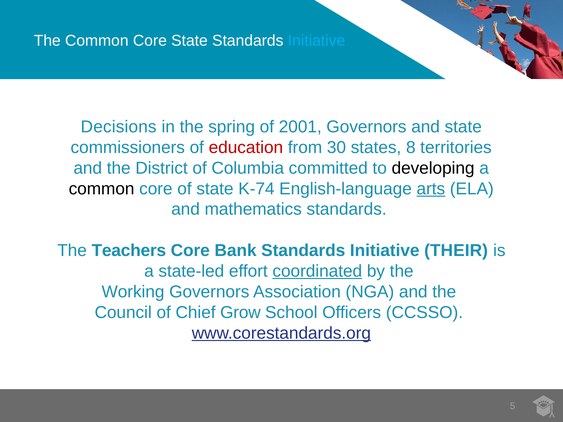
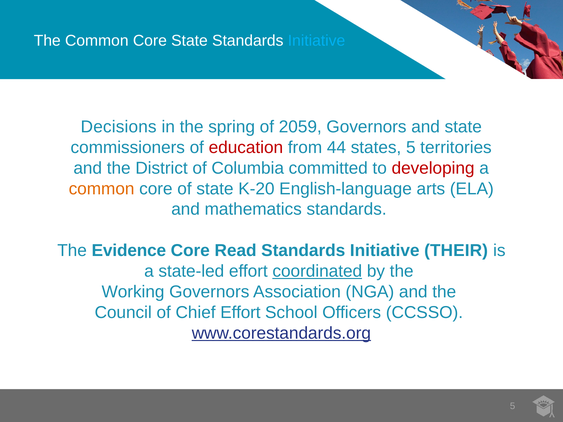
2001: 2001 -> 2059 (300, 127)
30: 30 -> 44 (336, 148)
states 8: 8 -> 5 (411, 148)
developing colour: black -> red (433, 168)
common colour: black -> orange (102, 189)
K-74: K-74 -> K-20 (256, 189)
arts underline: present -> none (431, 189)
Teachers: Teachers -> Evidence (129, 251)
Bank: Bank -> Read (236, 251)
Chief Grow: Grow -> Effort (240, 313)
